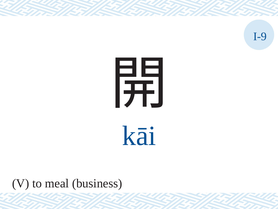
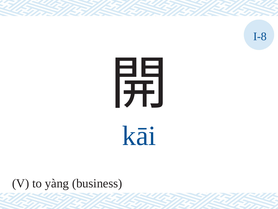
I-9: I-9 -> I-8 (260, 36)
meal: meal -> yàng (57, 183)
